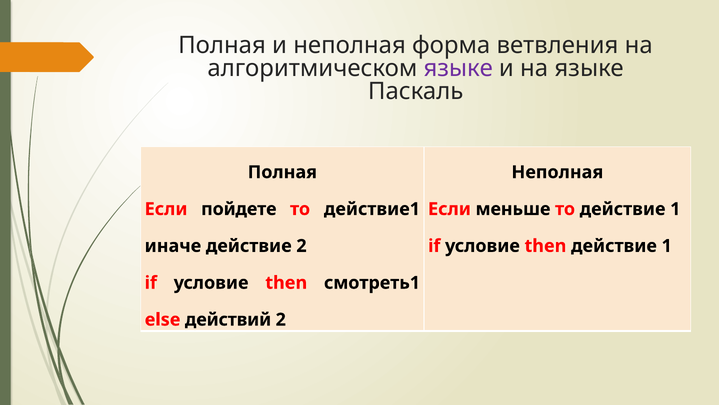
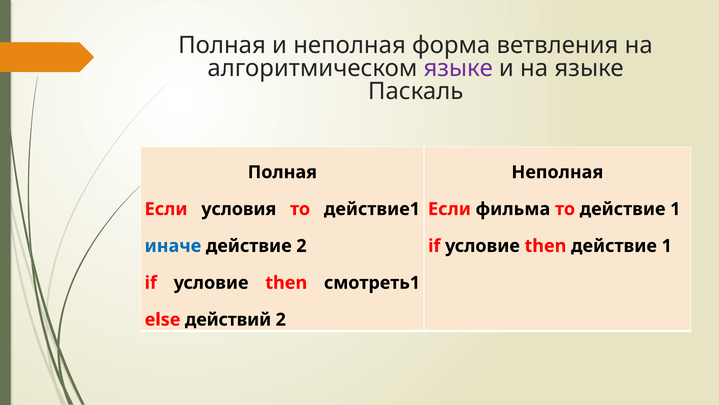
пойдете: пойдете -> условия (239, 209)
меньше: меньше -> фильма (513, 209)
иначе colour: black -> blue (173, 246)
